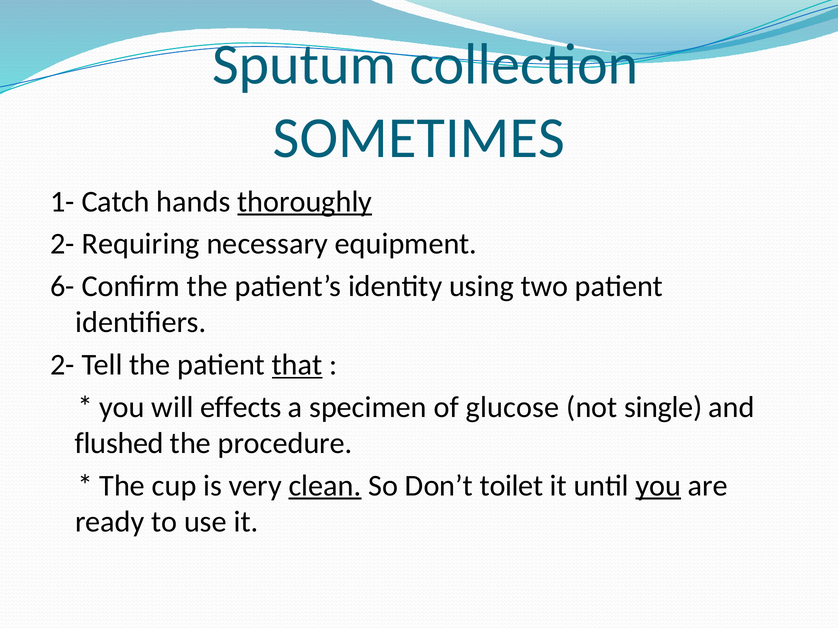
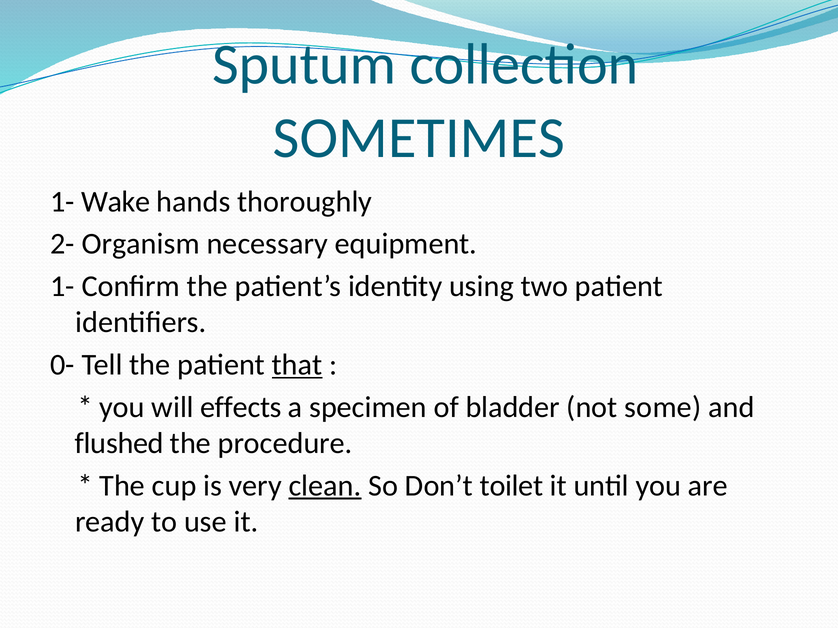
Catch: Catch -> Wake (116, 202)
thoroughly underline: present -> none (305, 202)
Requiring: Requiring -> Organism (141, 244)
6-: 6- -> 1- (62, 286)
2-: 2- -> 0- (62, 365)
glucose: glucose -> bladder (513, 407)
single: single -> some (663, 407)
you underline: present -> none (658, 486)
